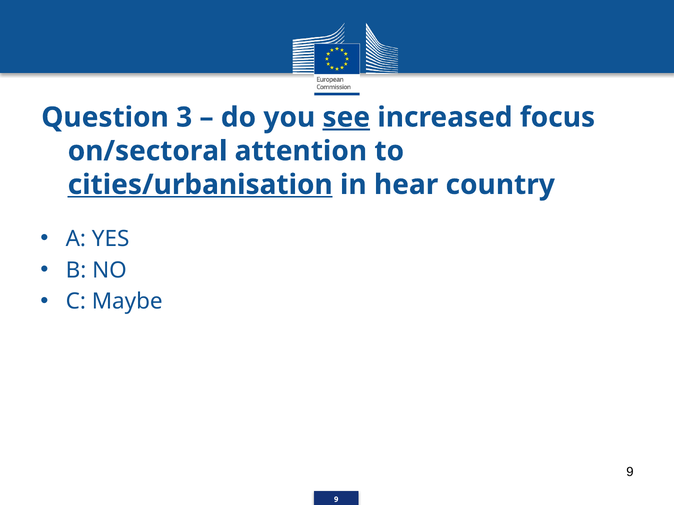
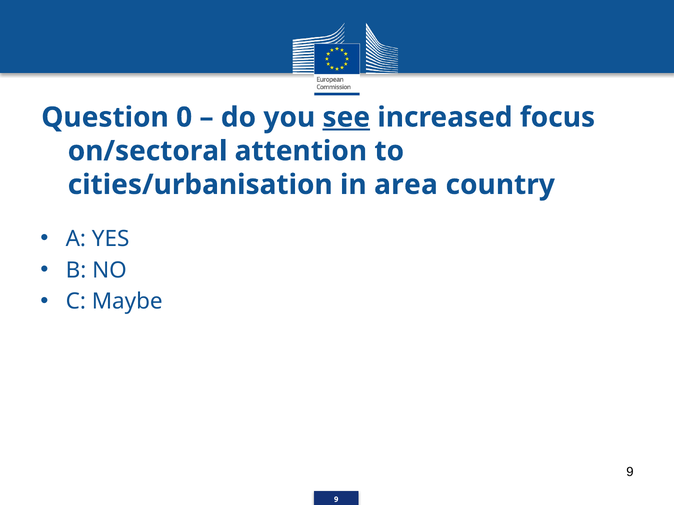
3: 3 -> 0 (184, 117)
cities/urbanisation underline: present -> none (200, 185)
hear: hear -> area (406, 185)
